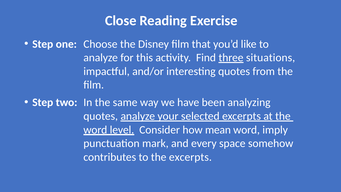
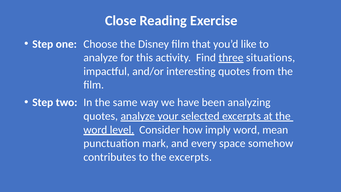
mean: mean -> imply (218, 130)
imply: imply -> mean (275, 130)
